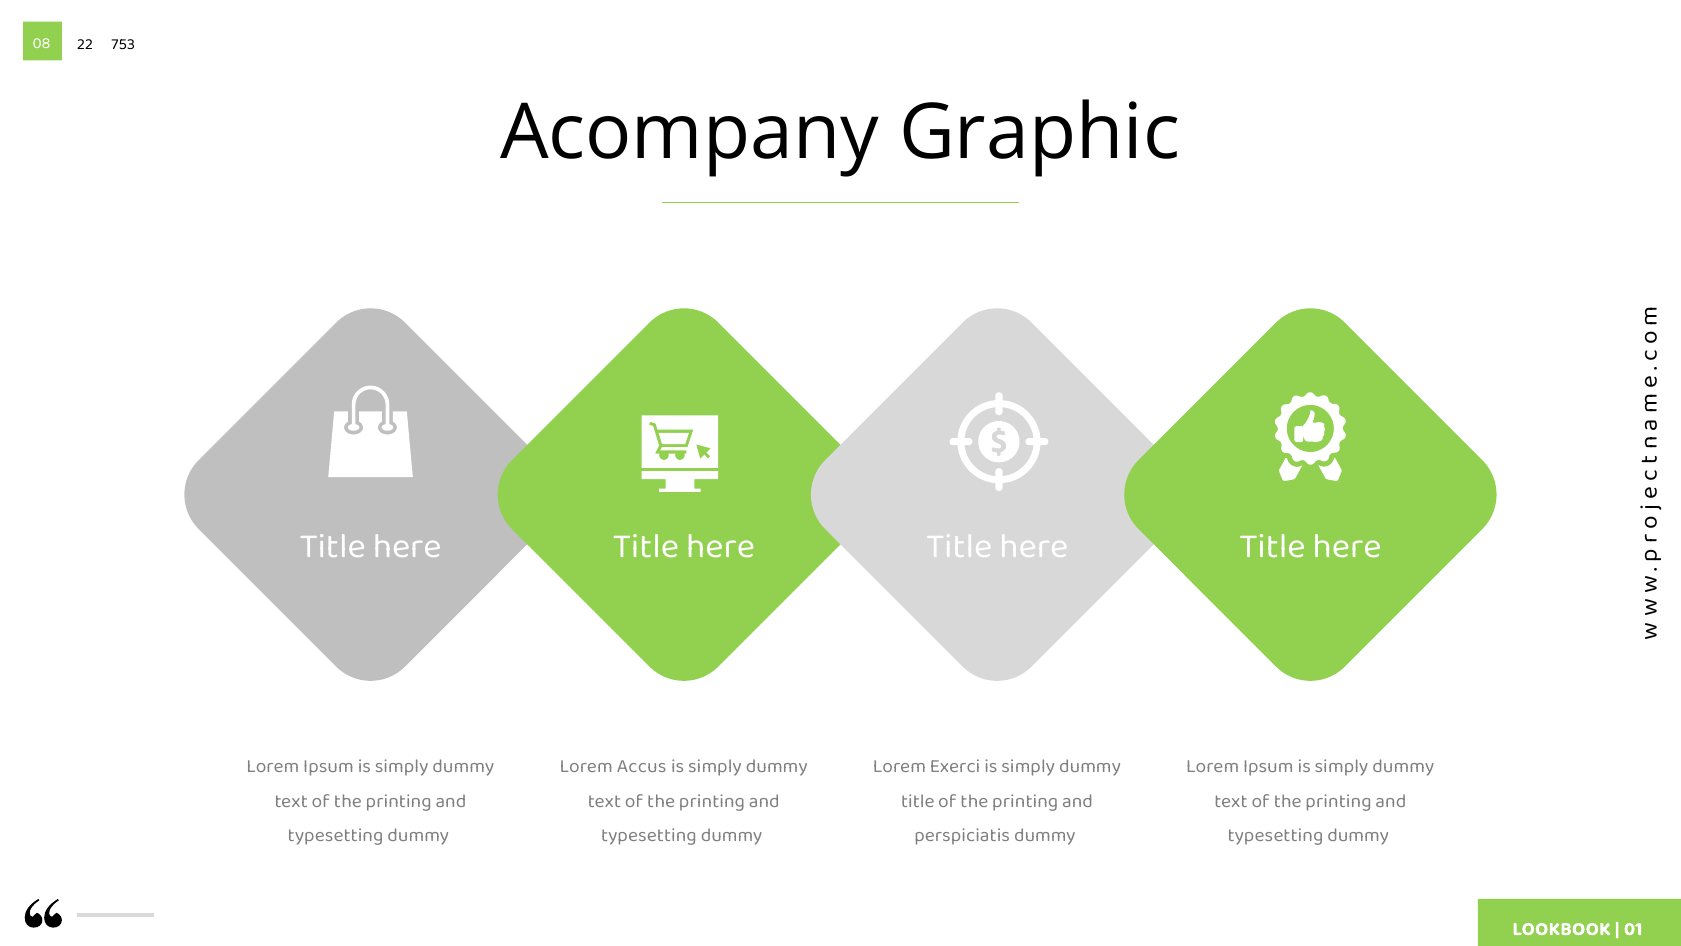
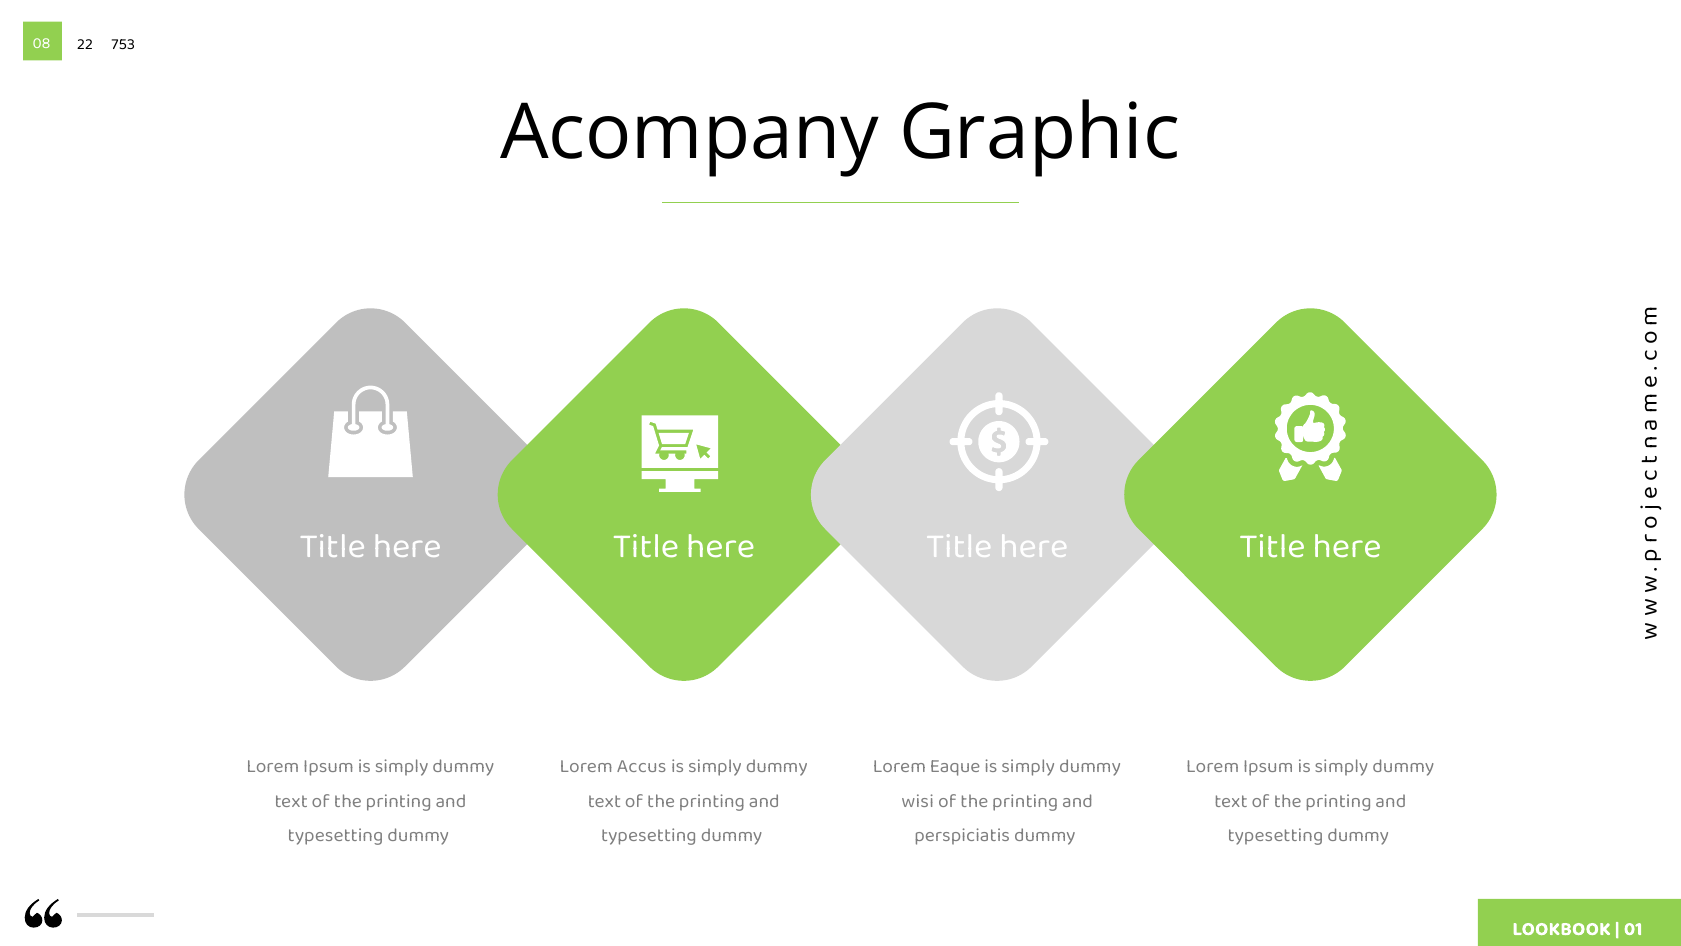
Exerci: Exerci -> Eaque (955, 766)
title: title -> wisi (918, 800)
